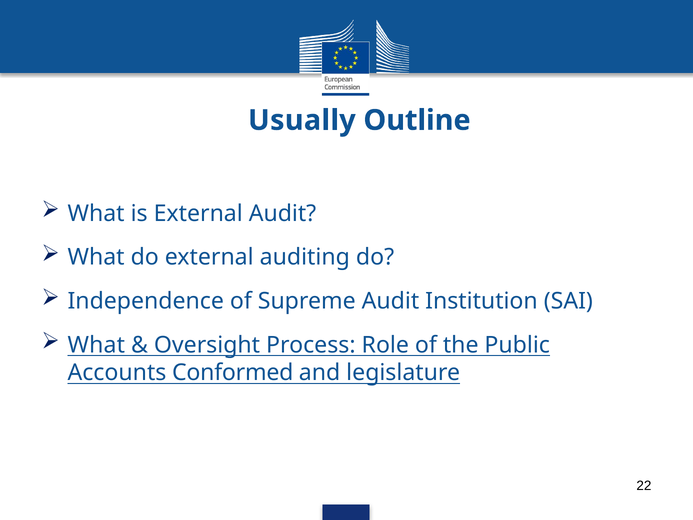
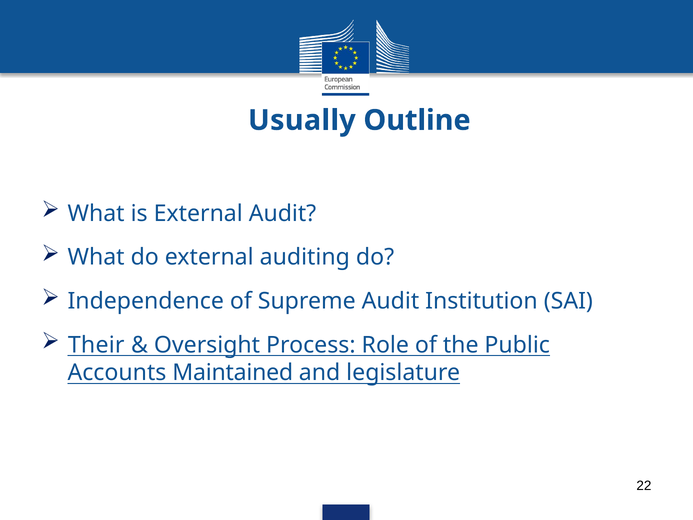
What: What -> Their (96, 345)
Conformed: Conformed -> Maintained (233, 373)
